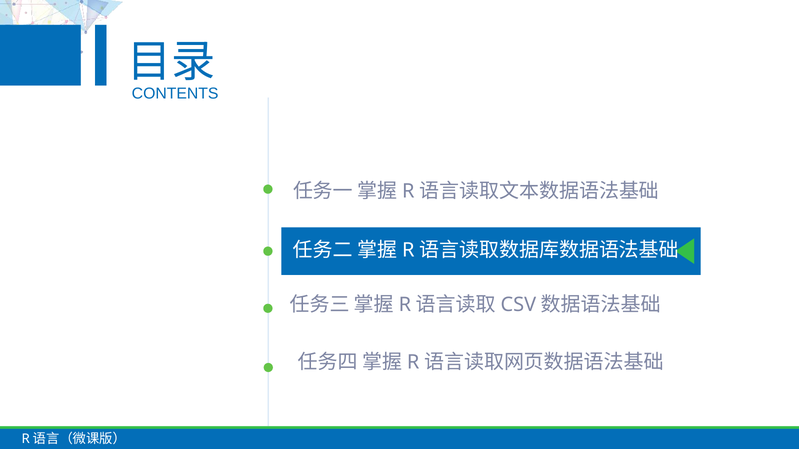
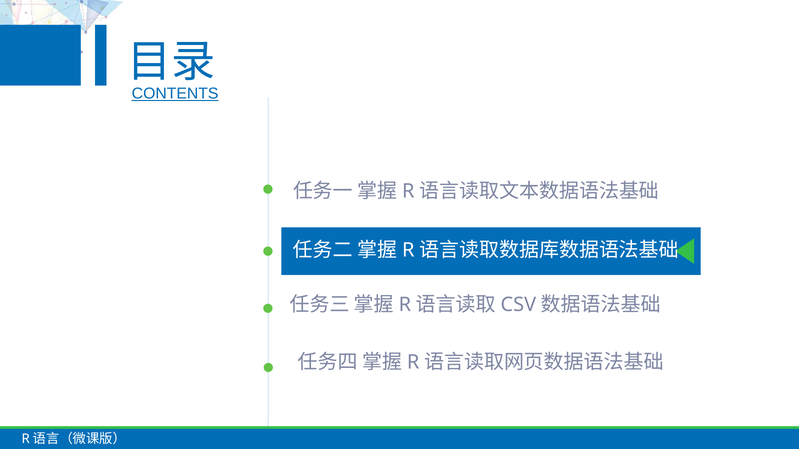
CONTENTS underline: none -> present (175, 94)
